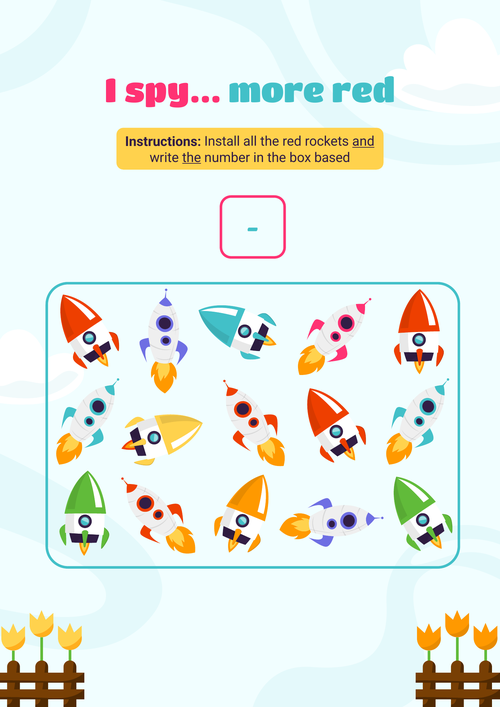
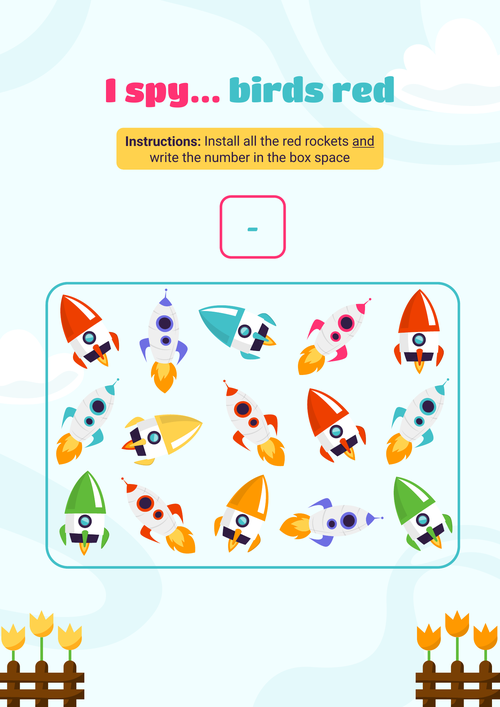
more: more -> birds (277, 91)
the underline: present -> none (192, 158)
based: based -> space (332, 158)
